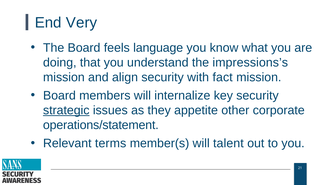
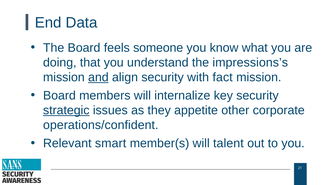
Very: Very -> Data (82, 23)
language: language -> someone (158, 48)
and underline: none -> present (98, 77)
operations/statement: operations/statement -> operations/confident (101, 125)
terms: terms -> smart (111, 143)
